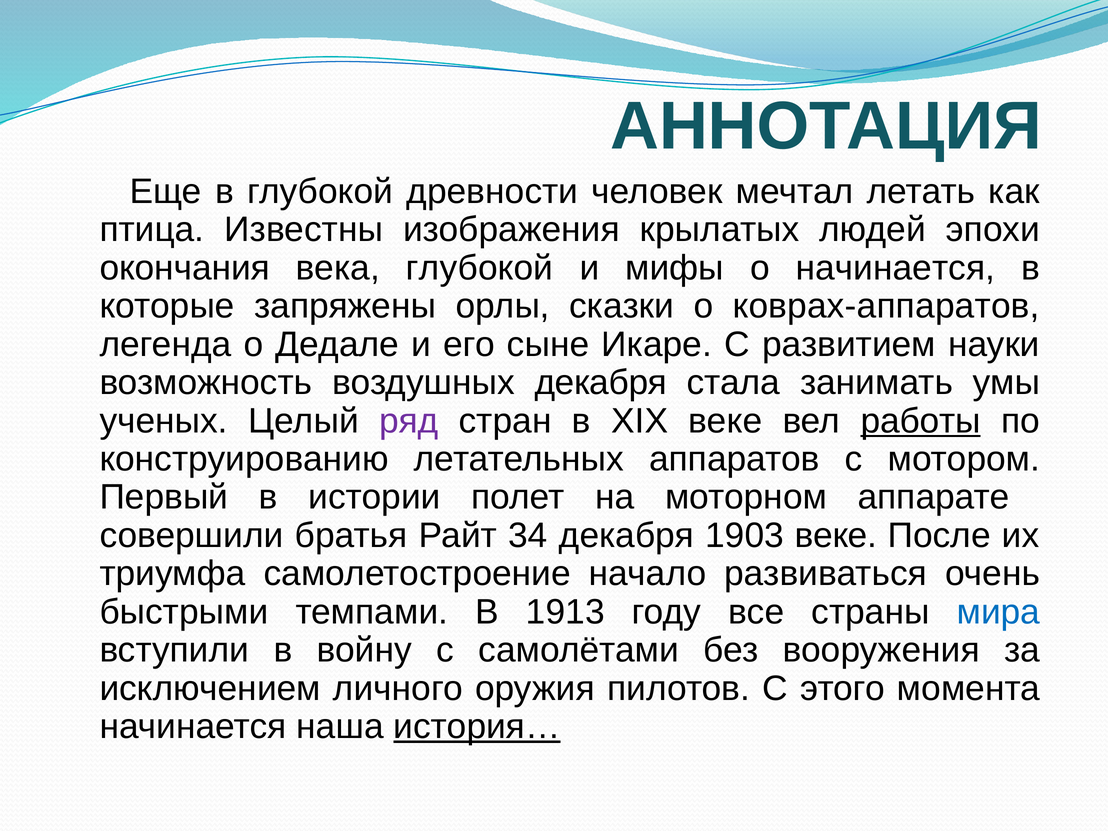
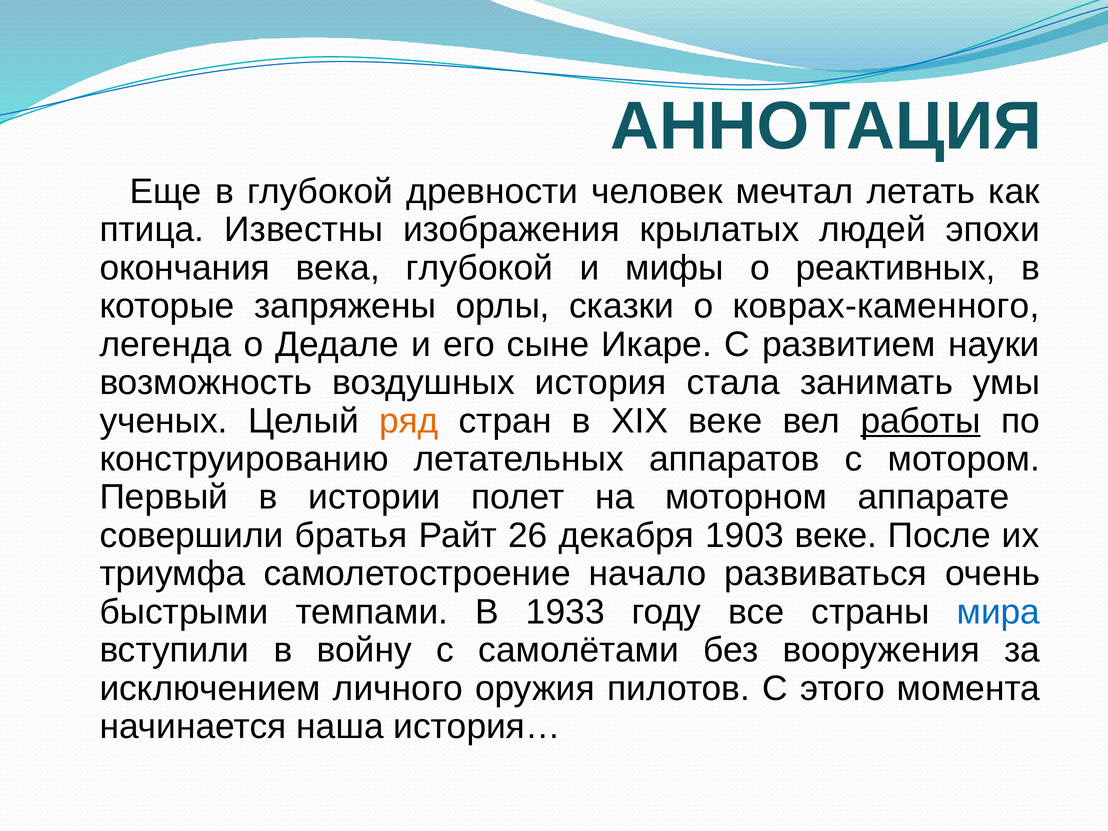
о начинается: начинается -> реактивных (895, 268)
коврах-аппаратов: коврах-аппаратов -> коврах-каменного (886, 306)
воздушных декабря: декабря -> история (601, 383)
ряд colour: purple -> orange (409, 421)
34: 34 -> 26 (528, 536)
1913: 1913 -> 1933 (565, 612)
история… underline: present -> none (477, 727)
